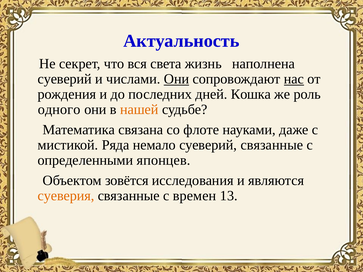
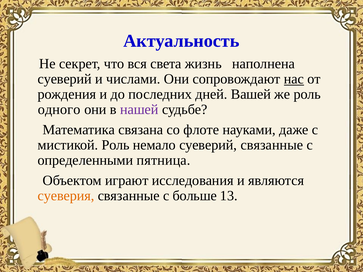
Они underline: present -> none (176, 79)
Кошка: Кошка -> Вашей (251, 94)
нашей colour: orange -> purple (139, 110)
мистикой Ряда: Ряда -> Роль (116, 145)
японцев: японцев -> пятница (164, 160)
зовётся: зовётся -> играют (127, 181)
времен: времен -> больше (195, 196)
